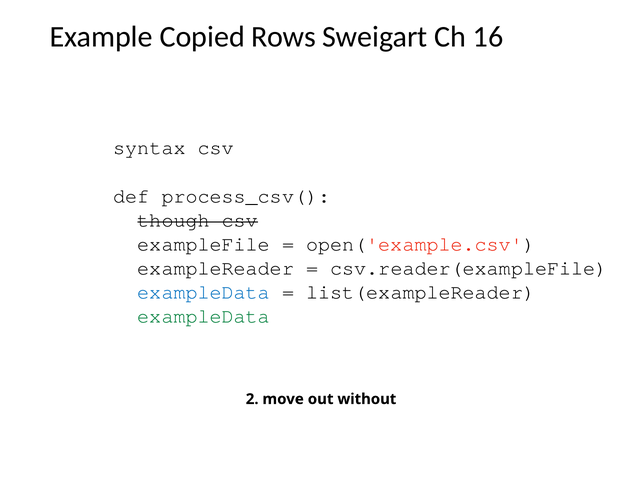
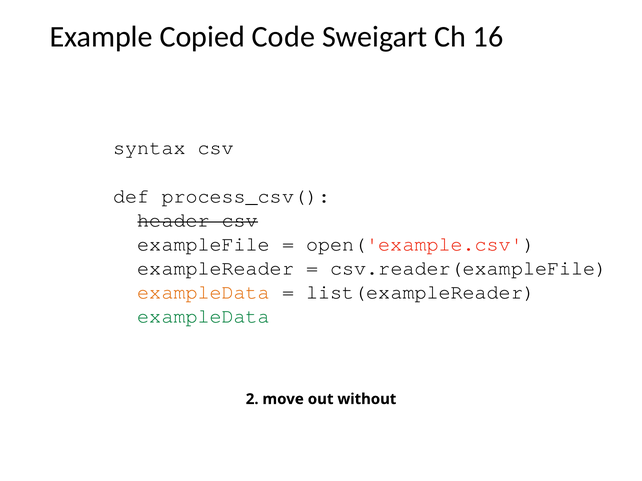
Rows: Rows -> Code (283, 37)
though: though -> header (174, 220)
exampleData colour: blue -> orange (204, 293)
